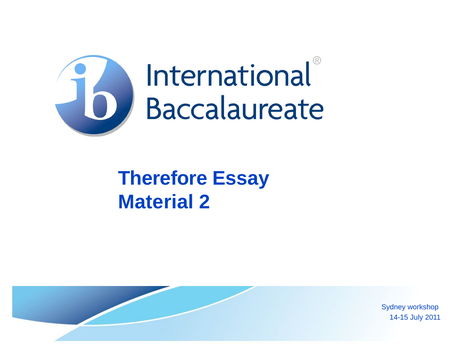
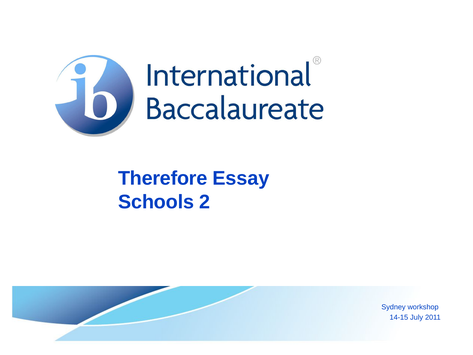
Material: Material -> Schools (156, 202)
